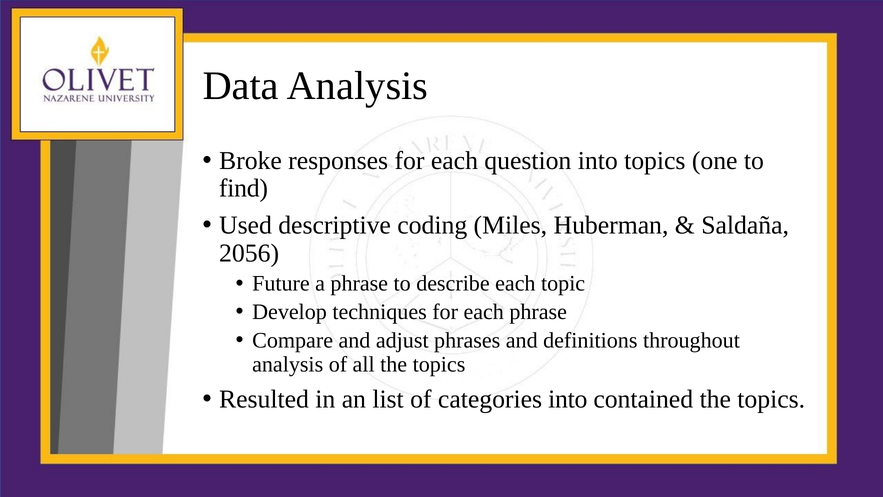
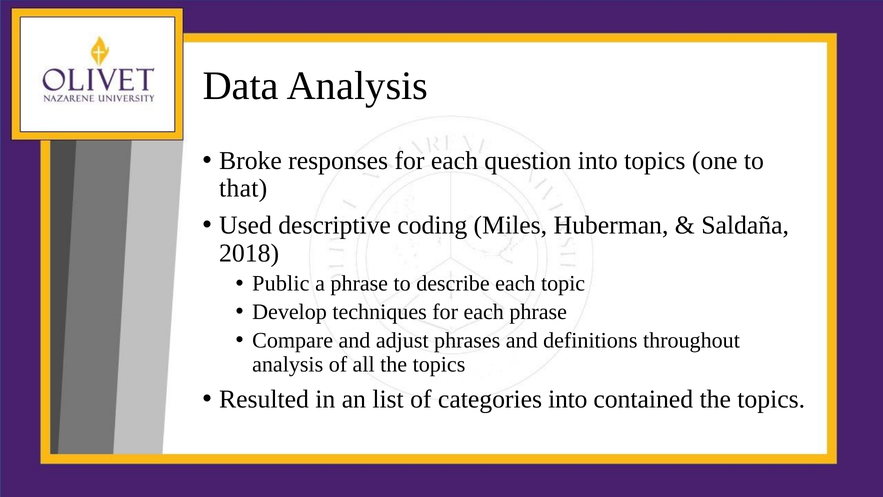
find: find -> that (243, 188)
2056: 2056 -> 2018 (249, 253)
Future: Future -> Public (281, 283)
